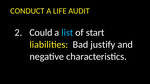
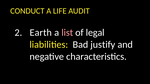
Could: Could -> Earth (41, 33)
list colour: light blue -> pink (67, 33)
start: start -> legal (95, 33)
